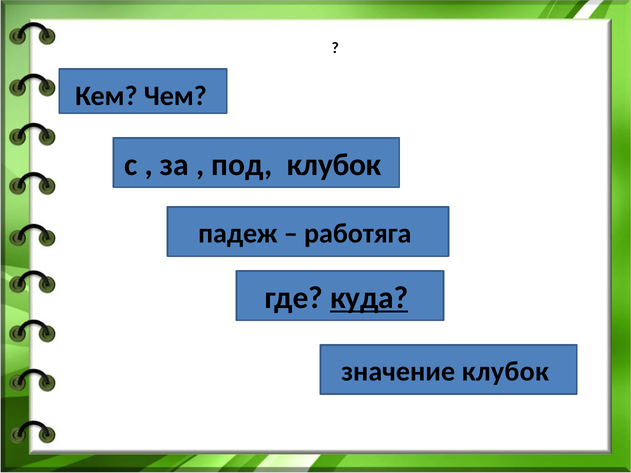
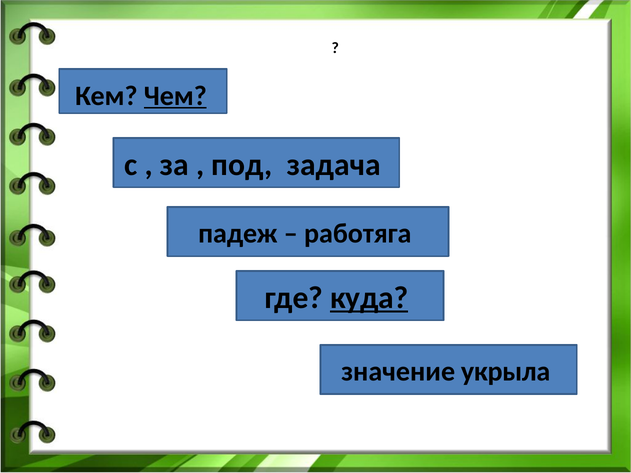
Чем underline: none -> present (175, 96)
под клубок: клубок -> задача (334, 165)
значение клубок: клубок -> укрыла (506, 372)
